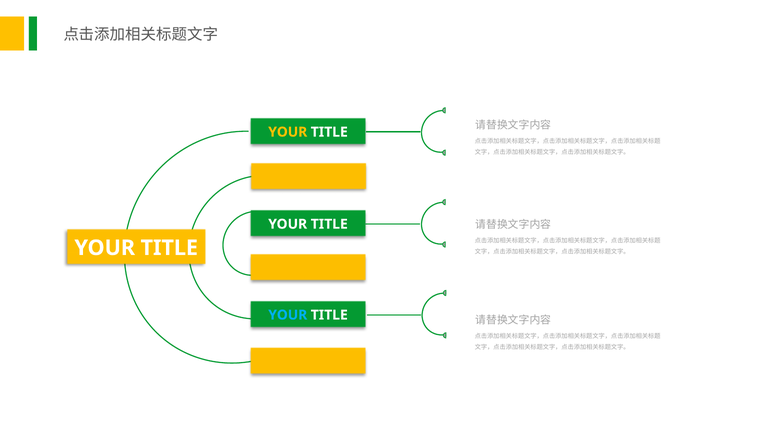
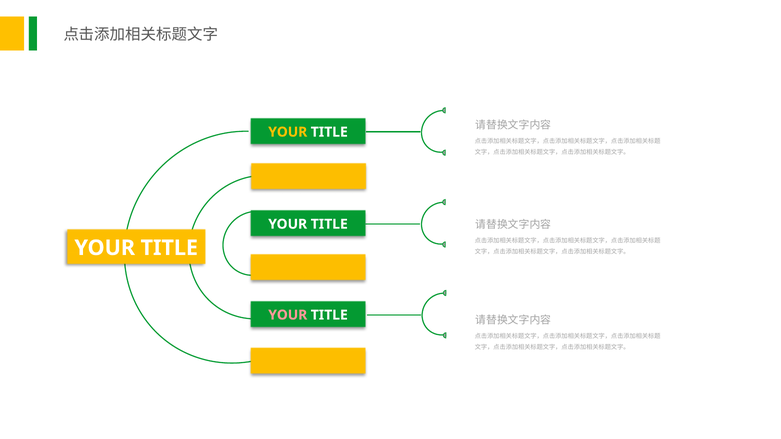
YOUR colour: light blue -> pink (288, 315)
